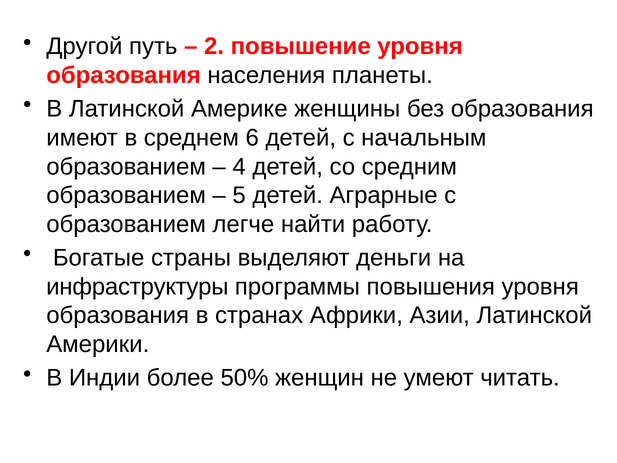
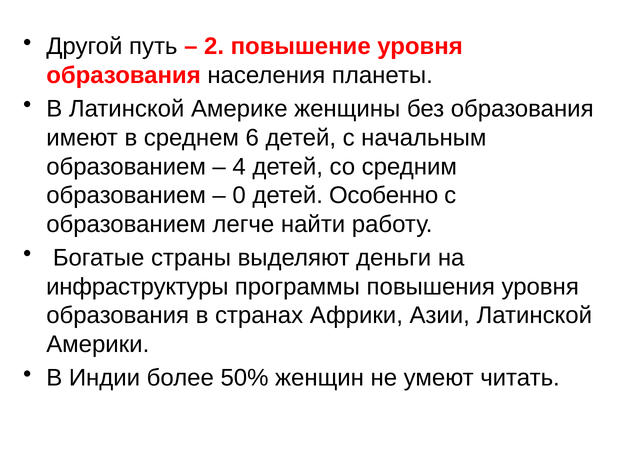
5: 5 -> 0 (239, 195)
Аграрные: Аграрные -> Особенно (384, 195)
